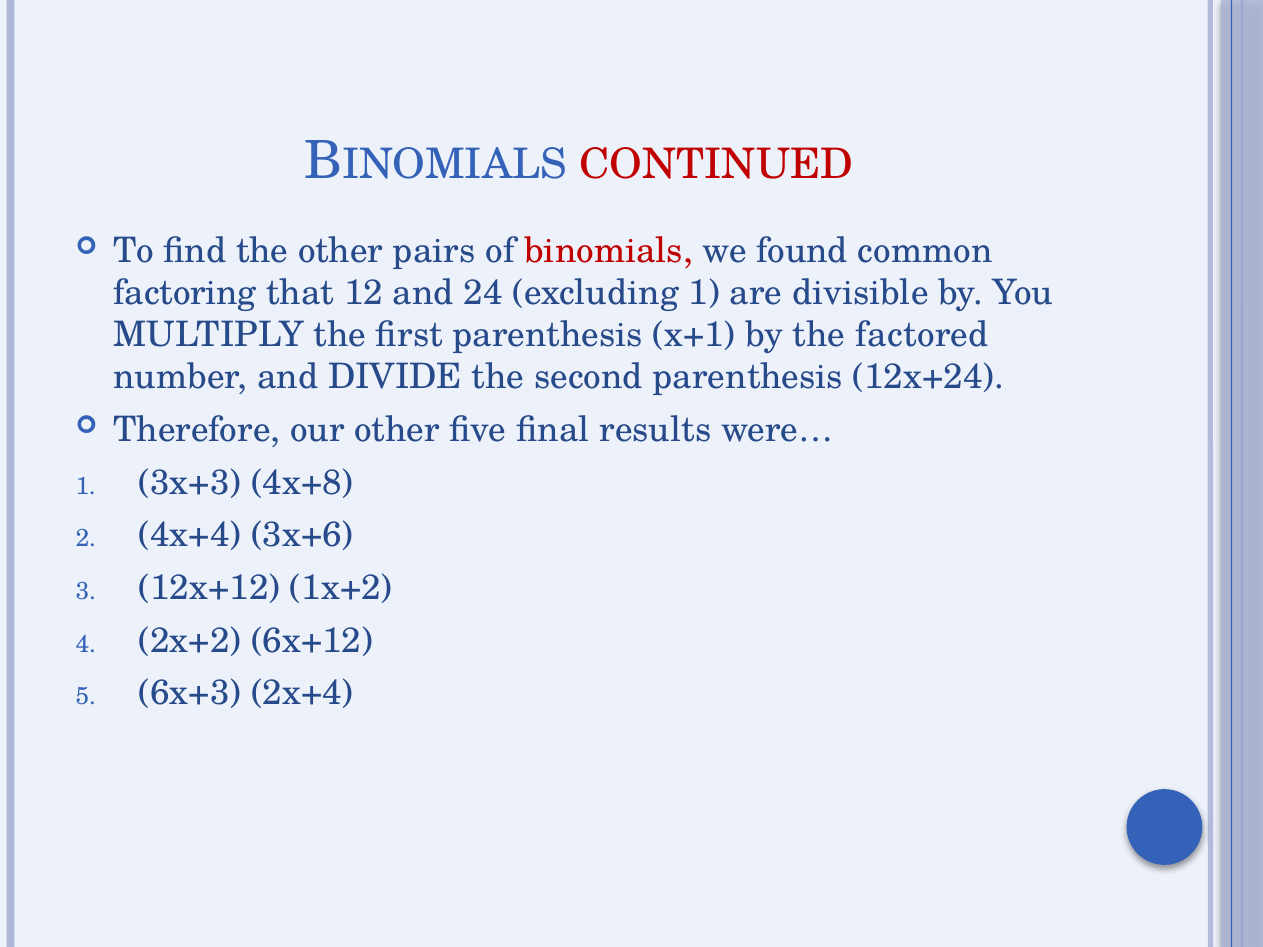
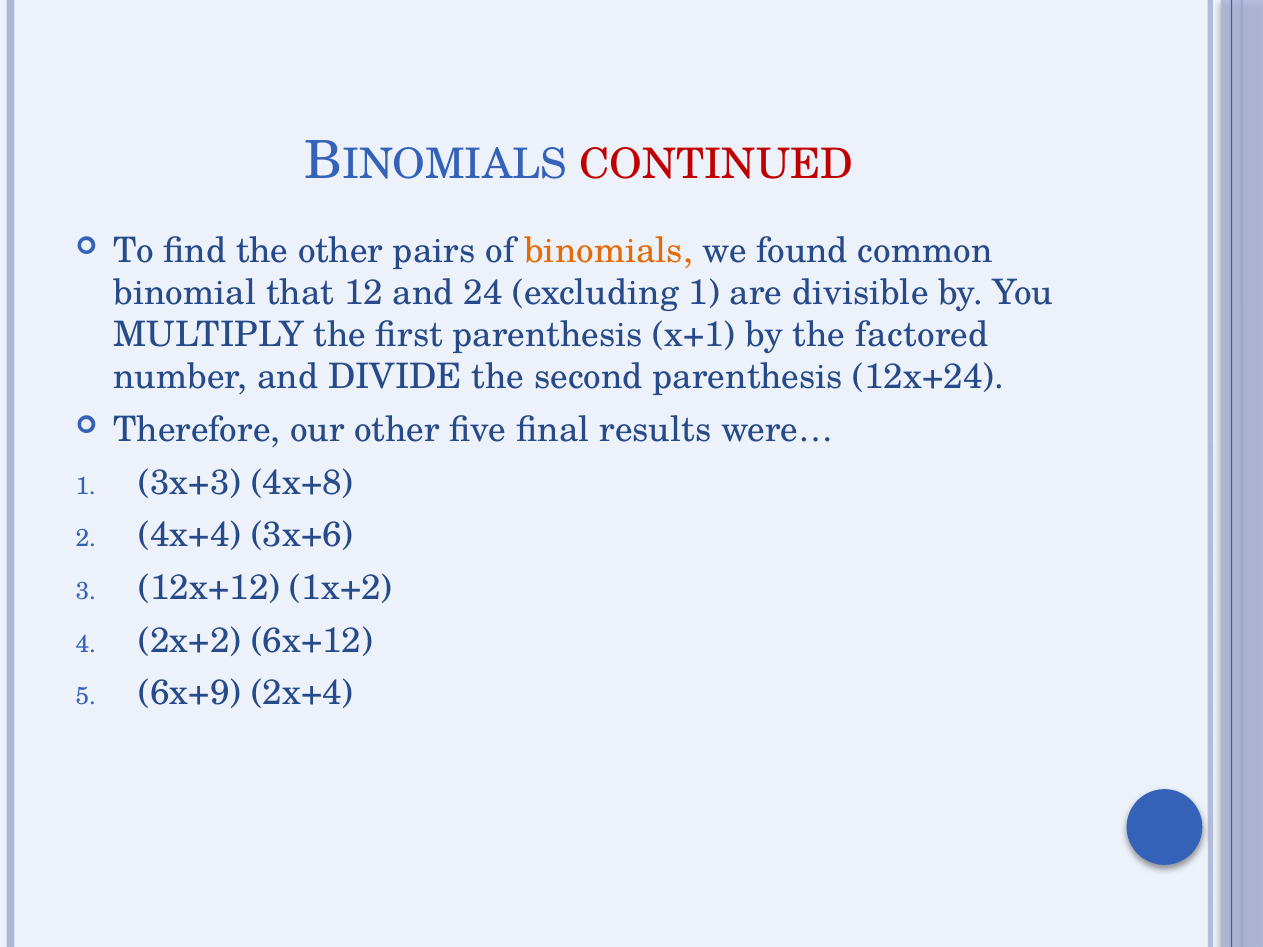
binomials colour: red -> orange (609, 251)
factoring: factoring -> binomial (185, 293)
6x+3: 6x+3 -> 6x+9 (190, 694)
